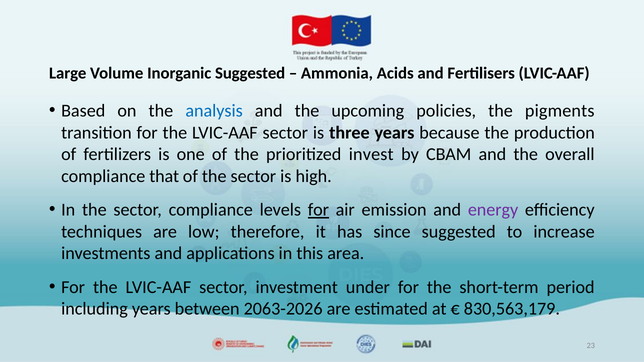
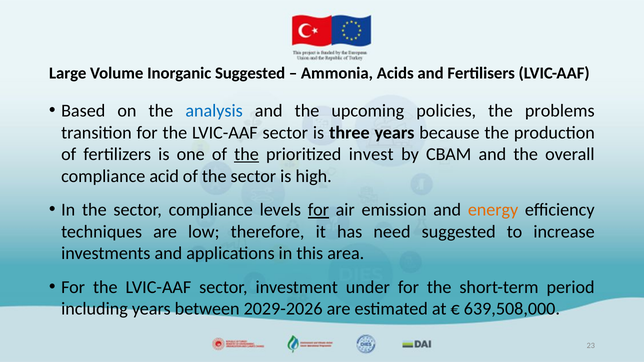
pigments: pigments -> problems (560, 111)
the underline: none -> present (246, 154)
that: that -> acid (164, 176)
energy colour: purple -> orange (493, 210)
since: since -> need (392, 232)
2063-2026: 2063-2026 -> 2029-2026 (283, 309)
830,563,179: 830,563,179 -> 639,508,000 (512, 309)
